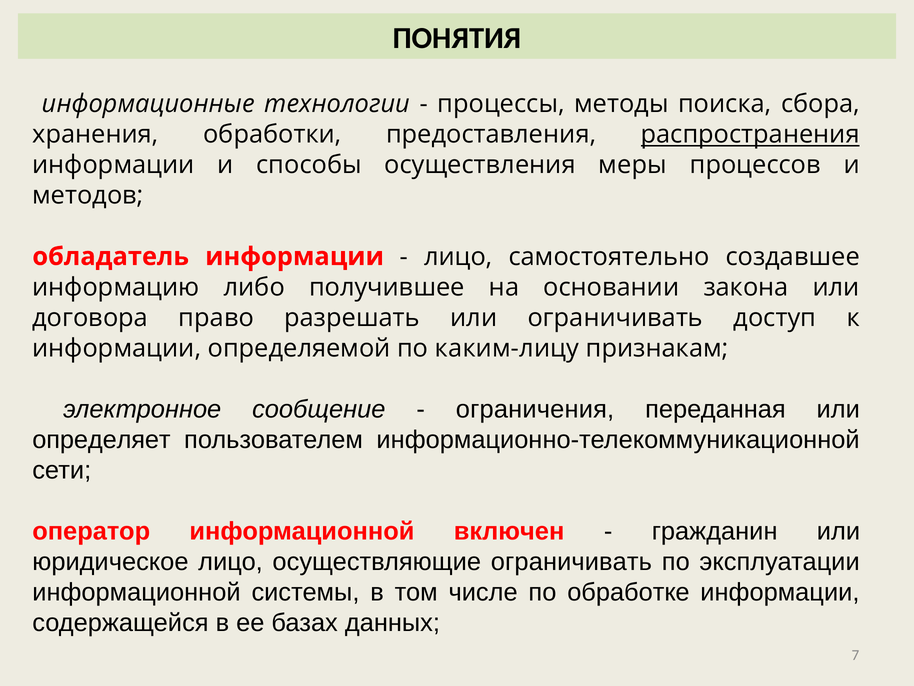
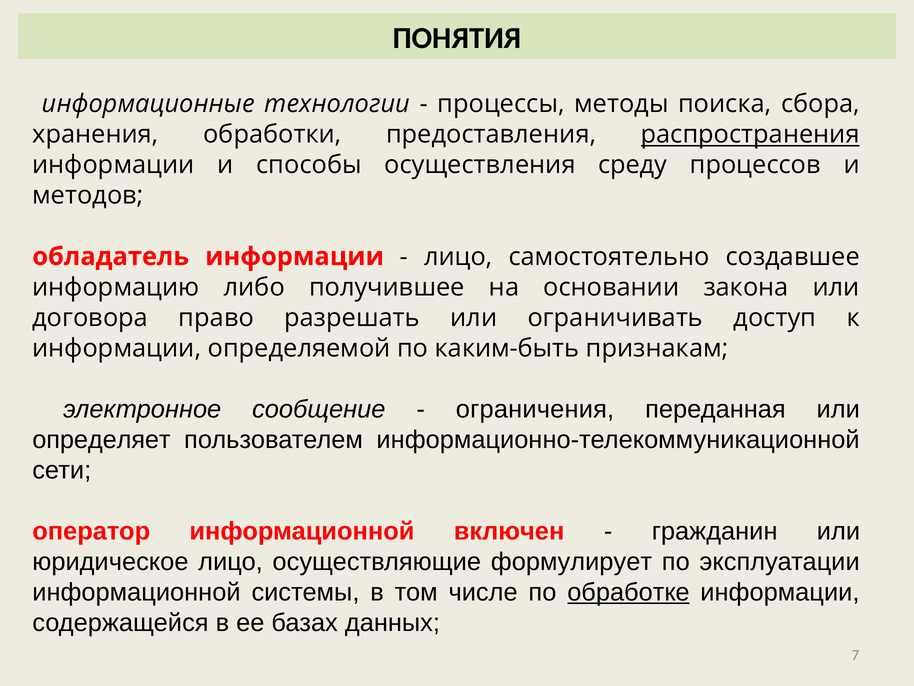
меры: меры -> среду (633, 165)
каким-лицу: каким-лицу -> каким-быть (507, 348)
осуществляющие ограничивать: ограничивать -> формулирует (571, 561)
обработке underline: none -> present (628, 592)
